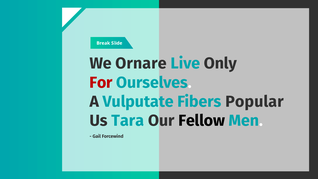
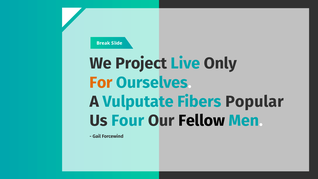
Ornare: Ornare -> Project (141, 63)
For colour: red -> orange (101, 83)
Tara: Tara -> Four (128, 121)
